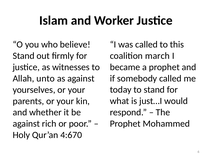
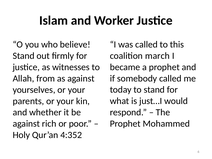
unto: unto -> from (46, 78)
4:670: 4:670 -> 4:352 (71, 135)
